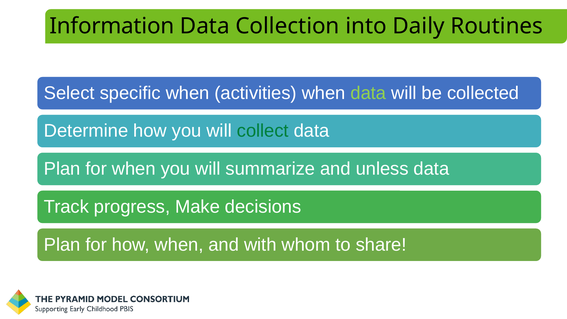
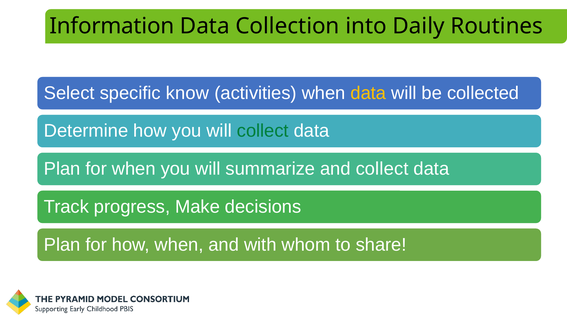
specific when: when -> know (188, 93)
data colour: light green -> yellow (368, 93)
and unless: unless -> collect (382, 169)
